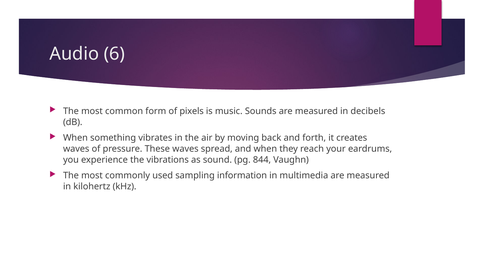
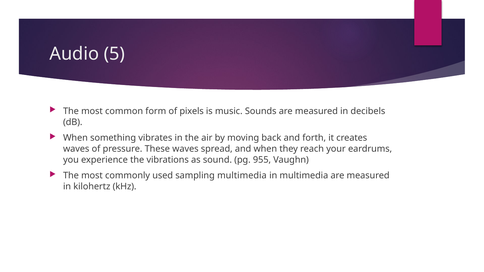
6: 6 -> 5 (114, 54)
844: 844 -> 955 (262, 160)
sampling information: information -> multimedia (242, 176)
